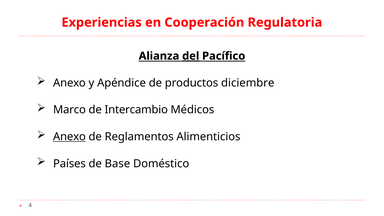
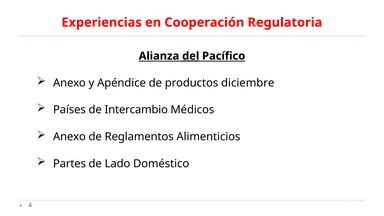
Marco: Marco -> Países (69, 110)
Anexo underline: present -> none (69, 137)
Países: Países -> Partes (69, 164)
Base: Base -> Lado (117, 164)
